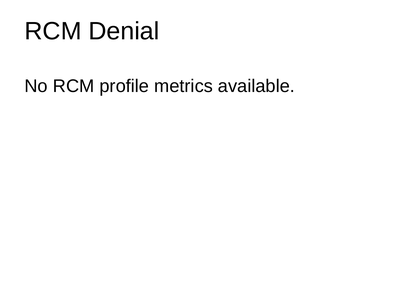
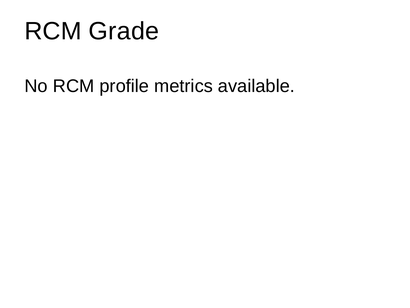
Denial: Denial -> Grade (124, 31)
